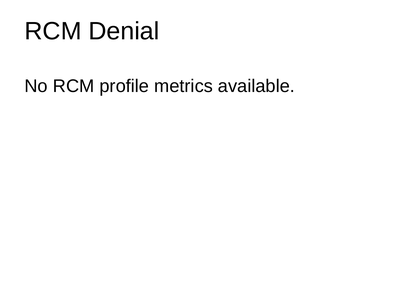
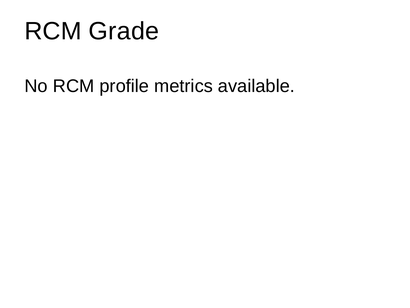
Denial: Denial -> Grade (124, 31)
